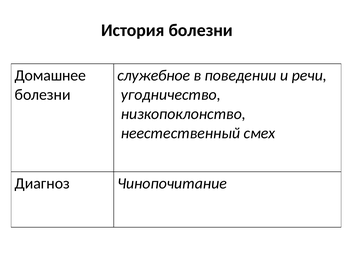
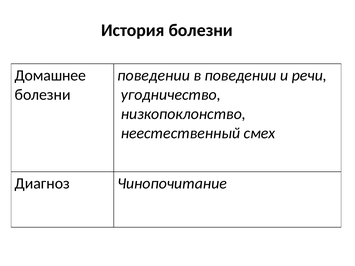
служебное: служебное -> поведении (154, 75)
